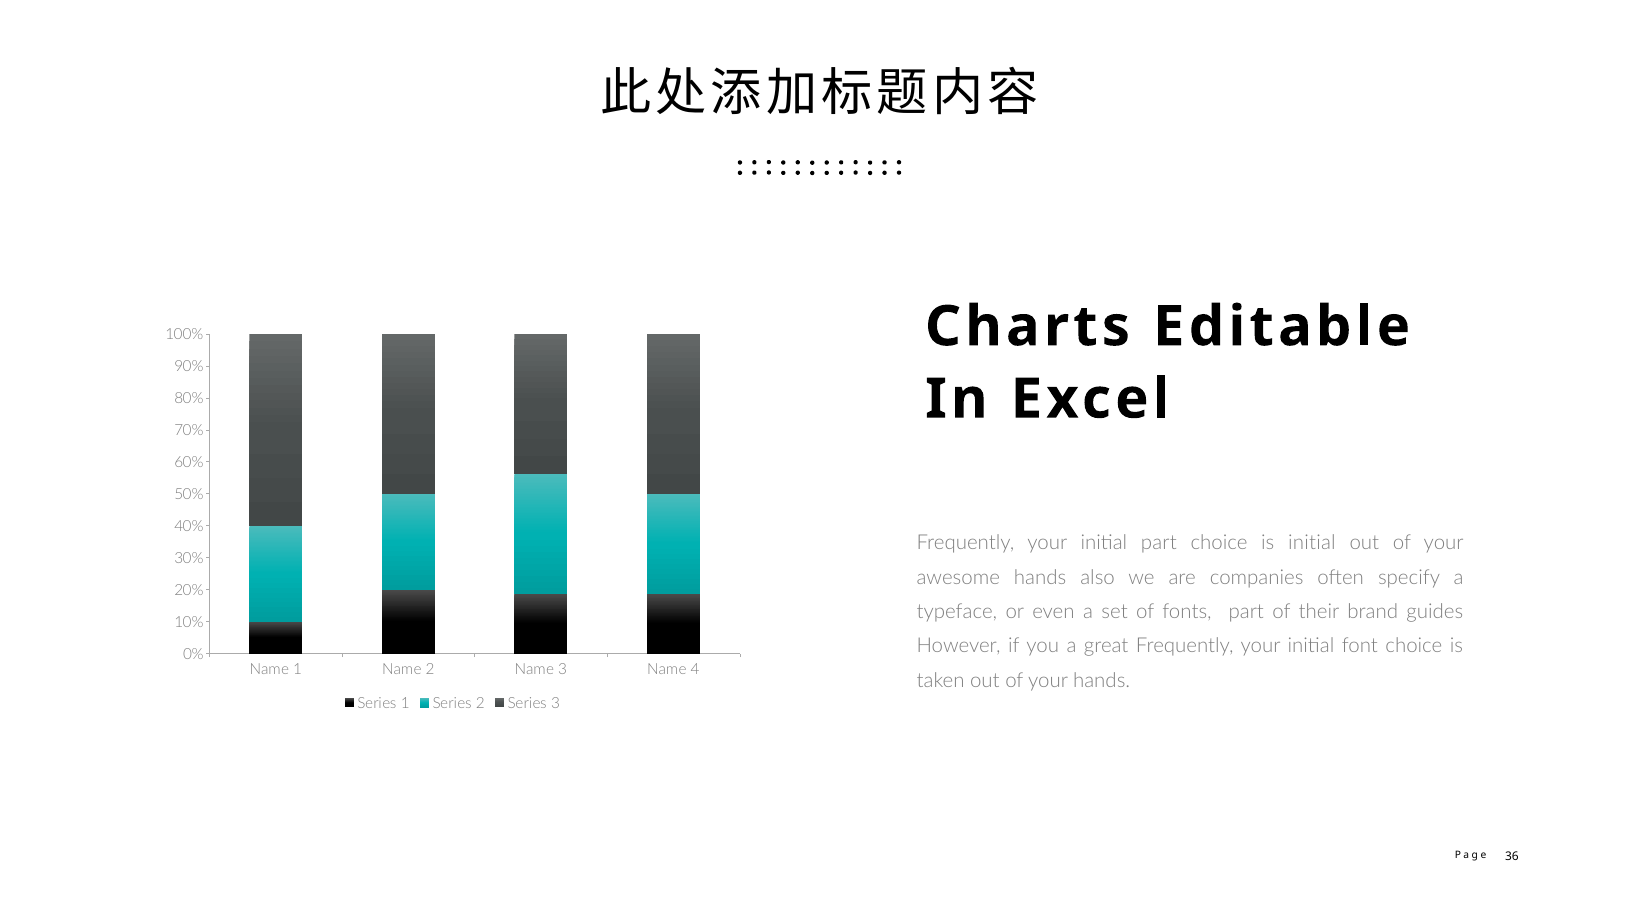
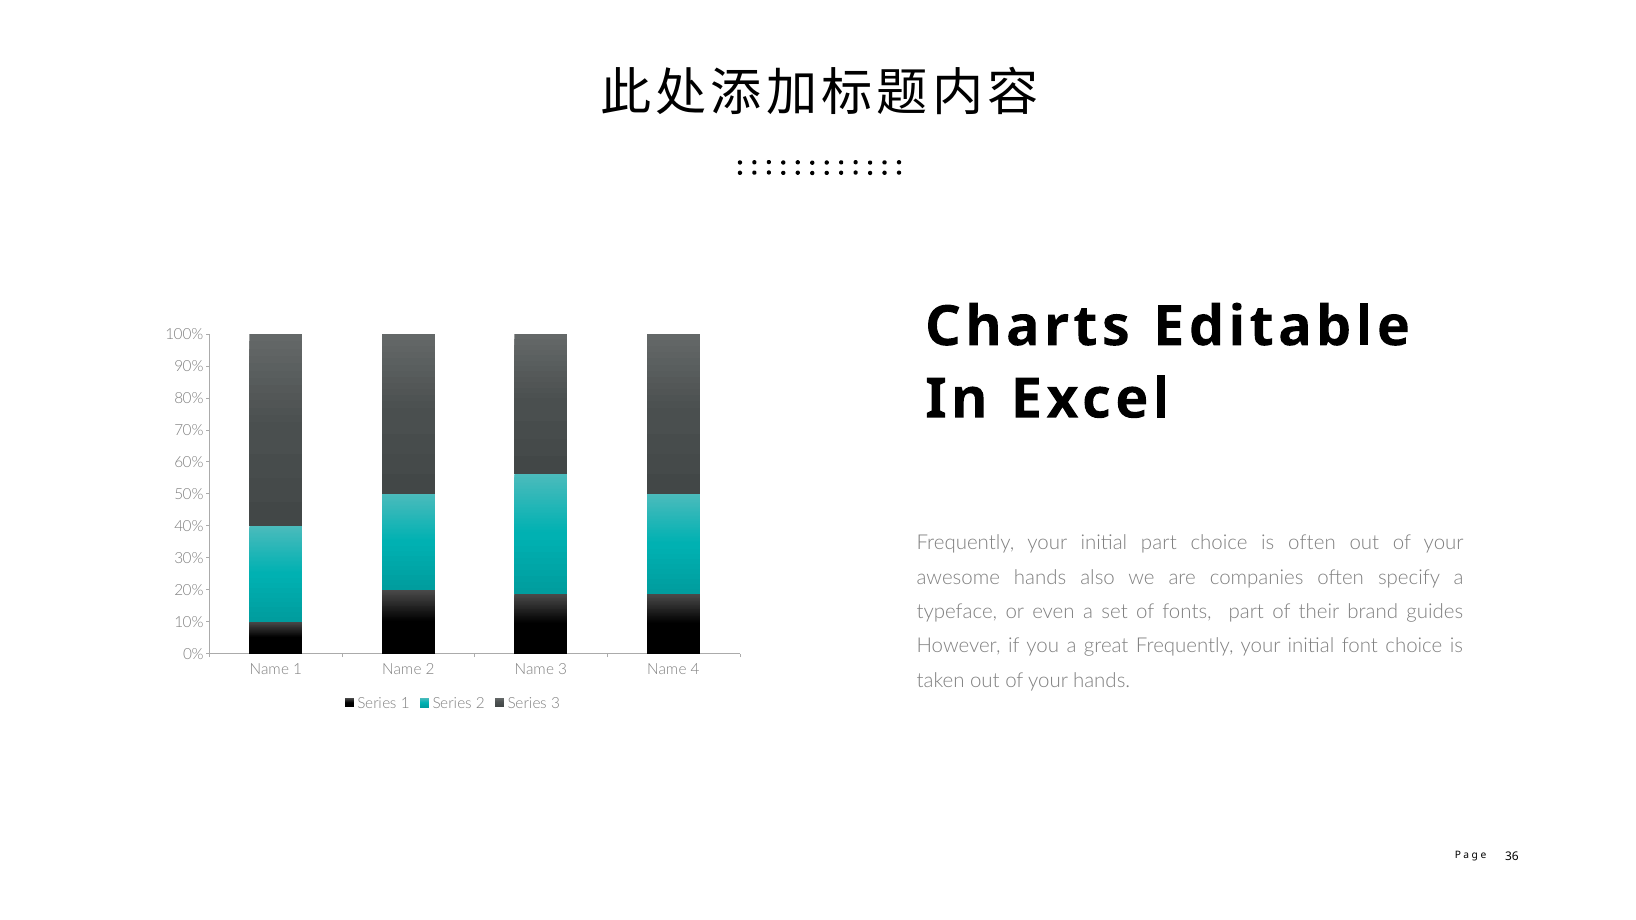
is initial: initial -> often (1312, 543)
